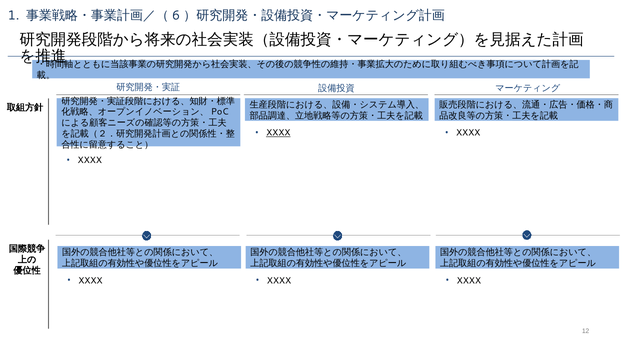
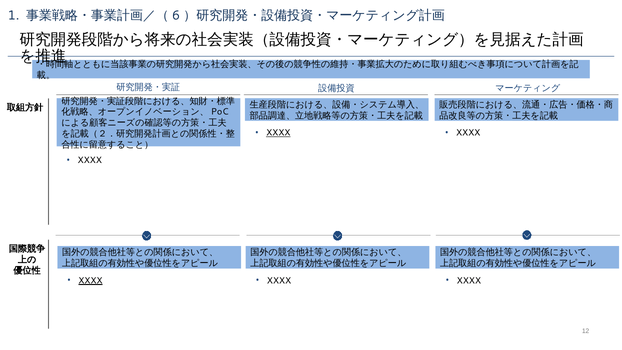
XXXX underline: none -> present (90, 281)
